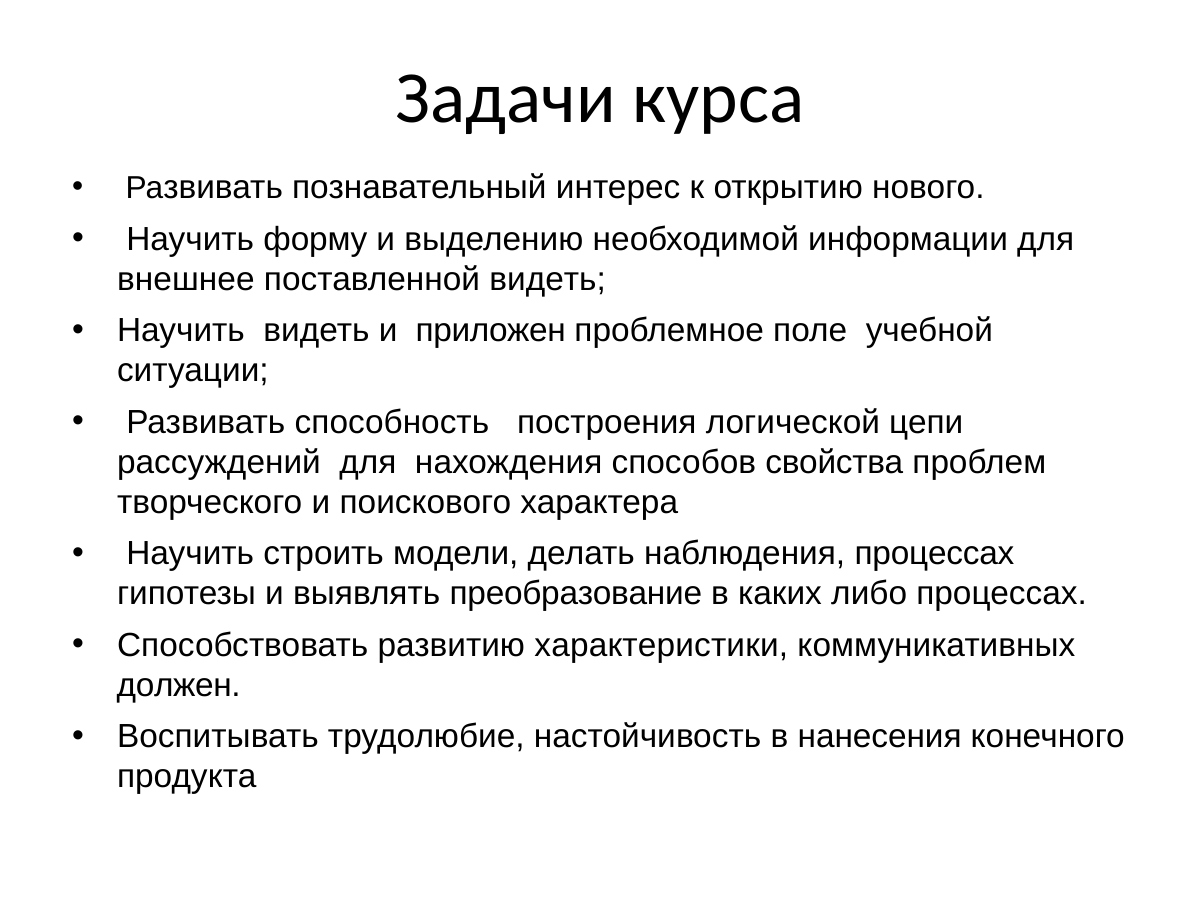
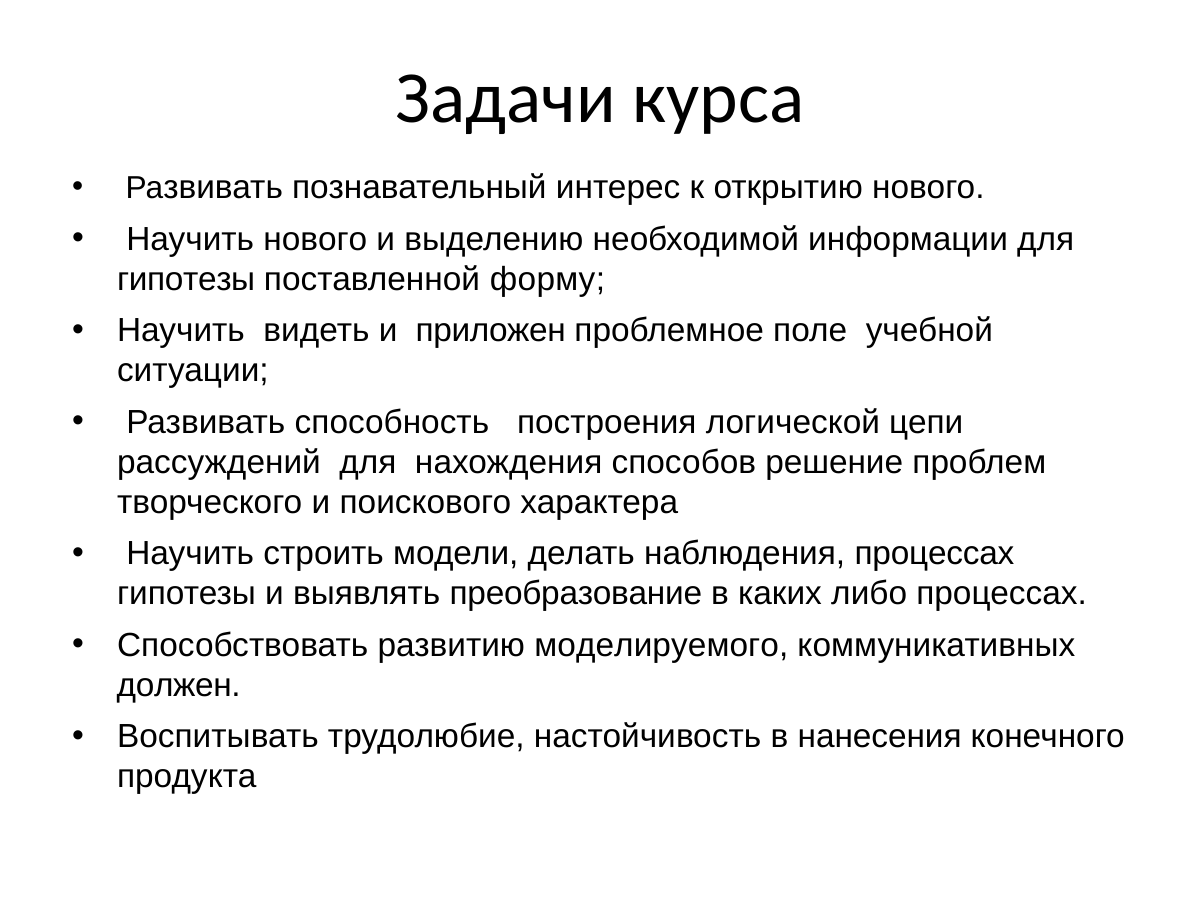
Научить форму: форму -> нового (315, 239)
внешнее: внешнее -> гипотезы (186, 279)
поставленной видеть: видеть -> форму (547, 279)
свойства: свойства -> решение (834, 462)
характеристики: характеристики -> моделируемого (661, 645)
